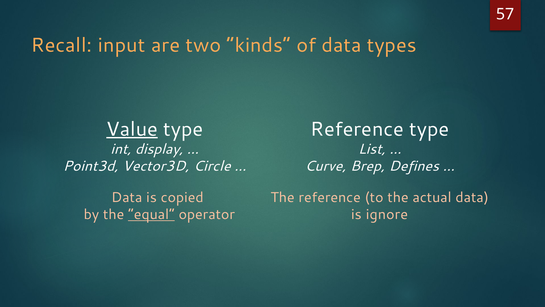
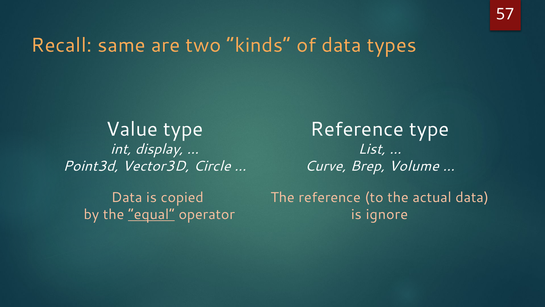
input: input -> same (122, 45)
Value underline: present -> none (132, 129)
Defines: Defines -> Volume (414, 166)
